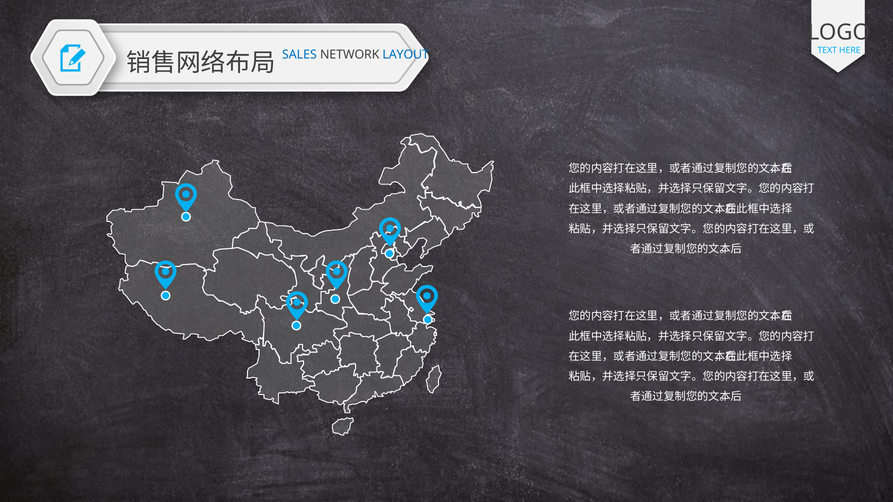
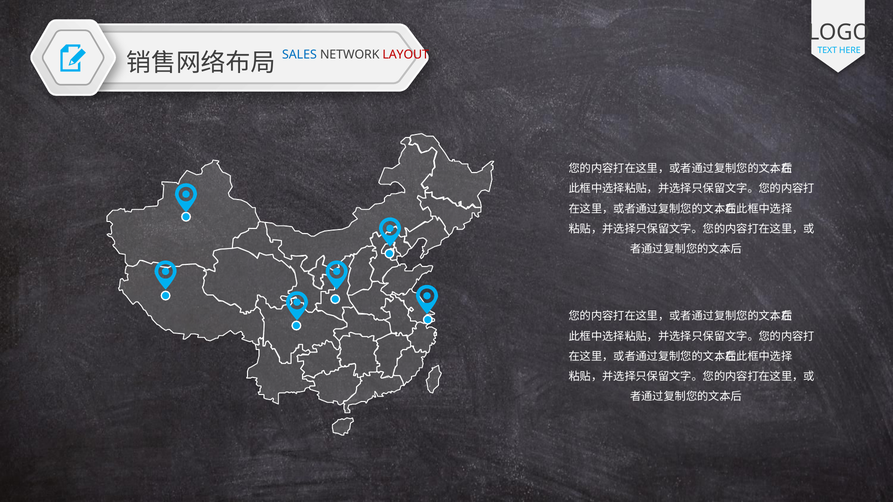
LAYOUT colour: blue -> red (406, 54)
